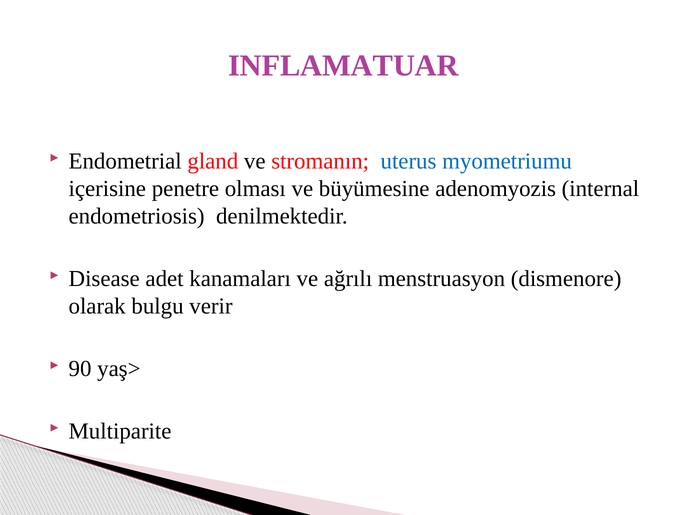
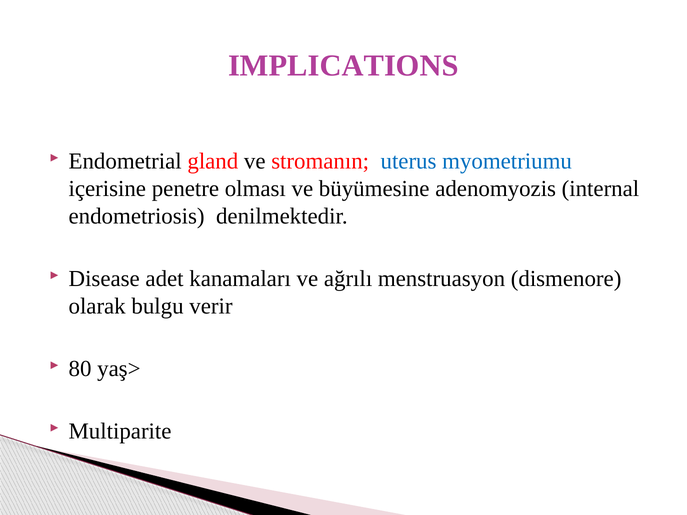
INFLAMATUAR: INFLAMATUAR -> IMPLICATIONS (343, 66)
90: 90 -> 80 (80, 369)
